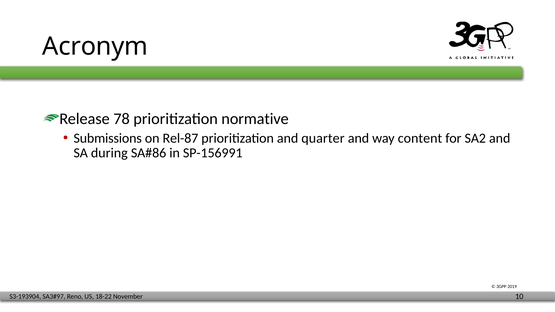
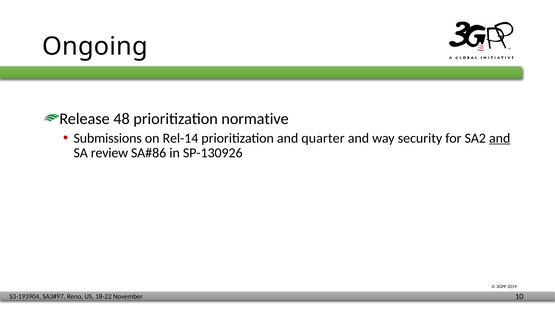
Acronym: Acronym -> Ongoing (95, 47)
78: 78 -> 48 (122, 119)
Rel-87: Rel-87 -> Rel-14 (180, 138)
content: content -> security (420, 138)
and underline: none -> present (500, 138)
during: during -> review (109, 153)
SP-156991: SP-156991 -> SP-130926 (213, 153)
